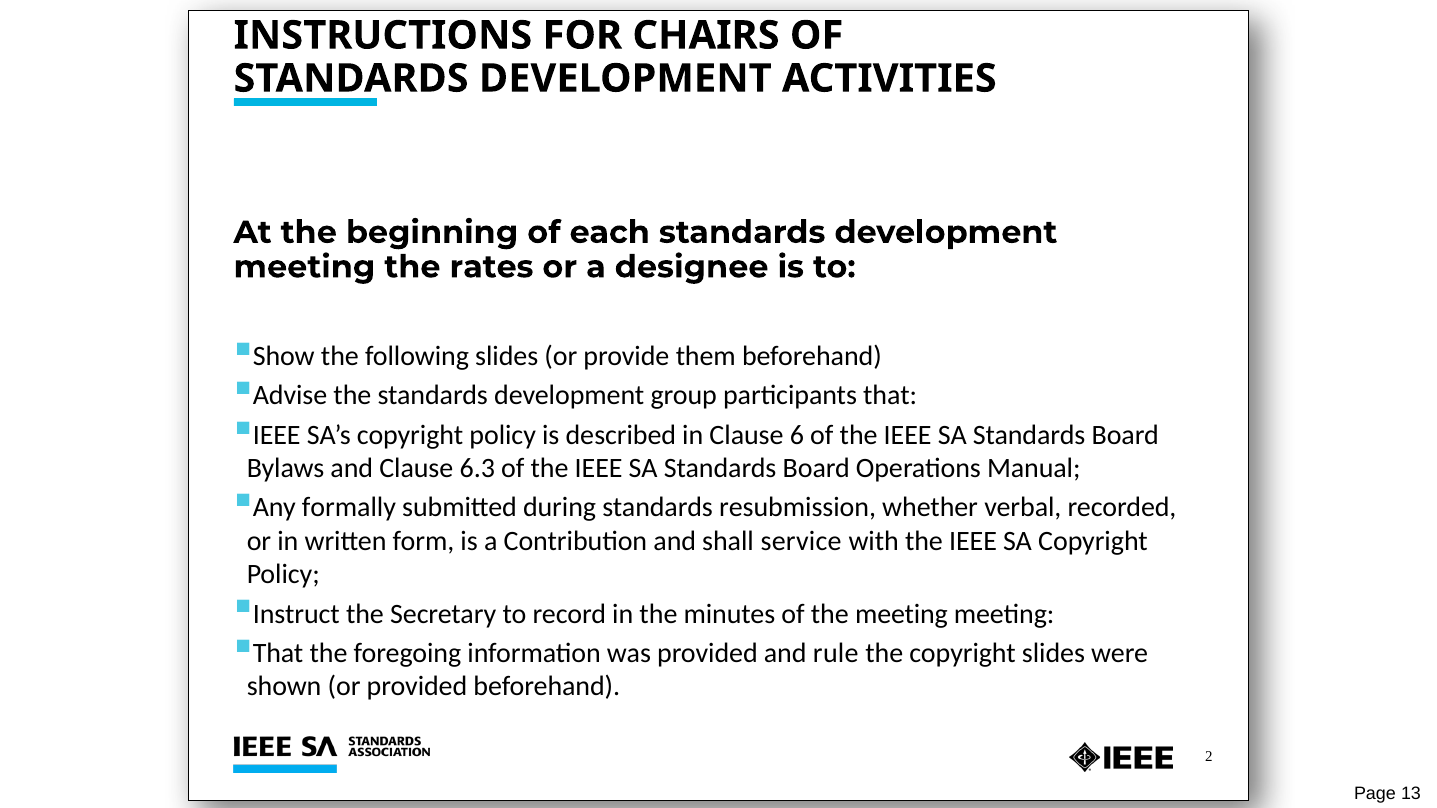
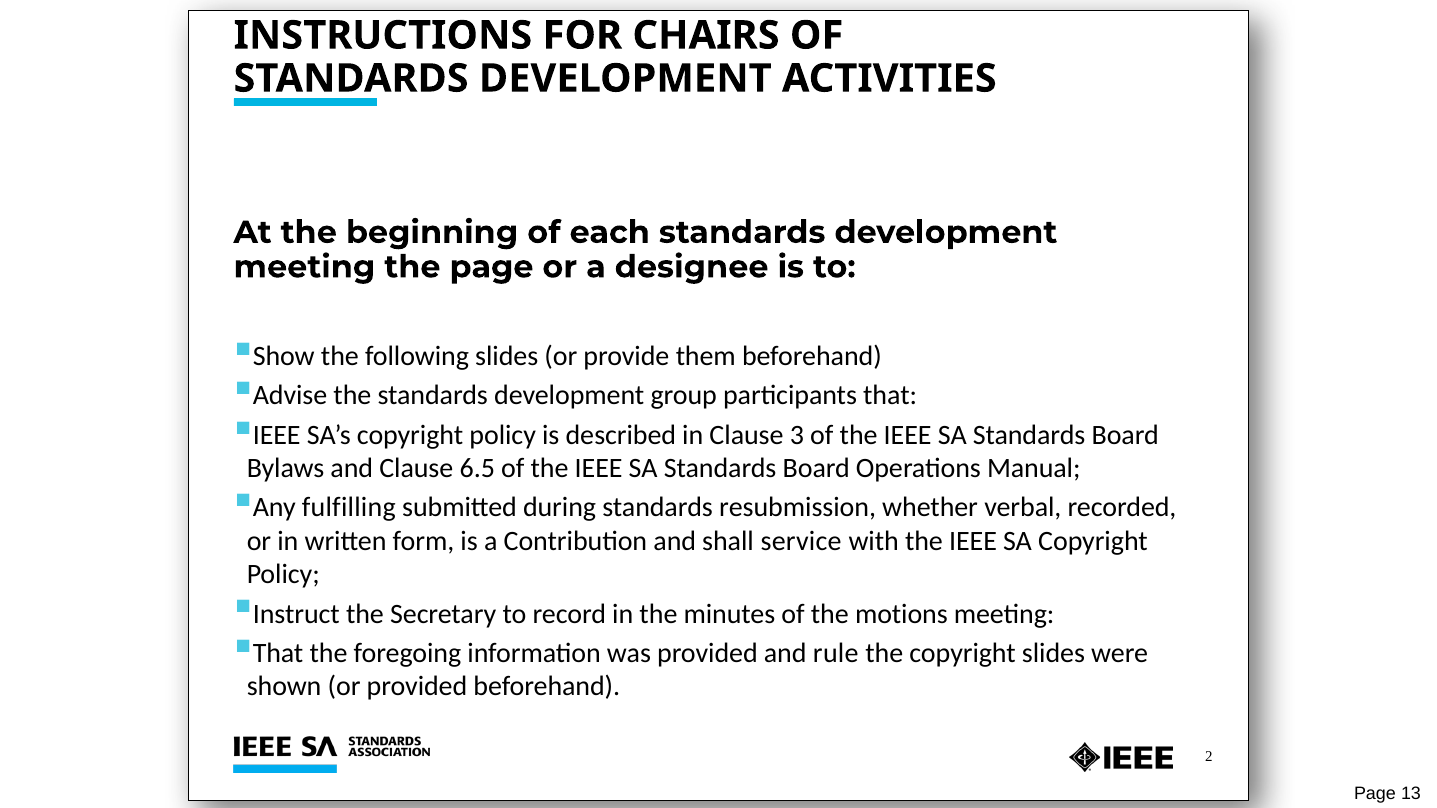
the rates: rates -> page (491, 267)
6: 6 -> 3 (797, 435)
6.3: 6.3 -> 6.5 (477, 469)
formally: formally -> fulfilling (349, 508)
the meeting: meeting -> motions (901, 614)
